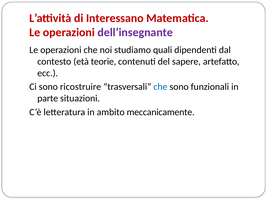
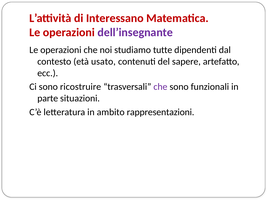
quali: quali -> tutte (163, 50)
teorie: teorie -> usato (103, 62)
che colour: blue -> purple (160, 87)
meccanicamente: meccanicamente -> rappresentazioni (161, 112)
